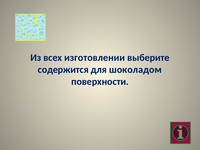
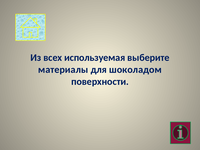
изготовлении: изготовлении -> используемая (95, 58)
содержится: содержится -> материалы (63, 70)
